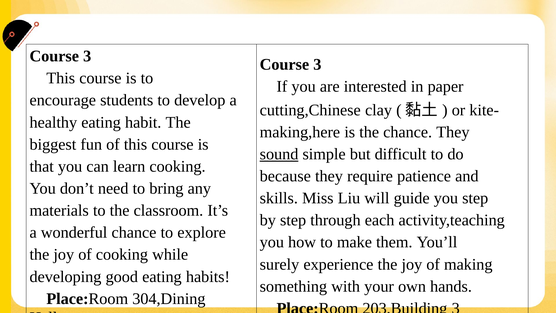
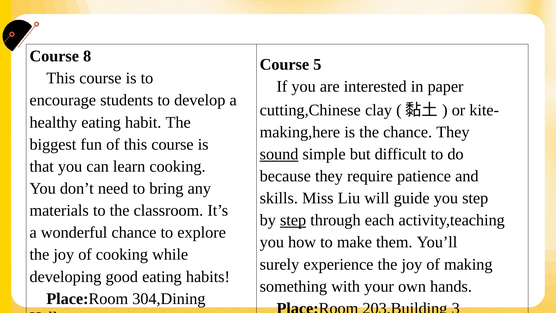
3: 3 -> 8 (87, 56)
3: 3 -> 5 (317, 64)
step underline: none -> present (293, 220)
